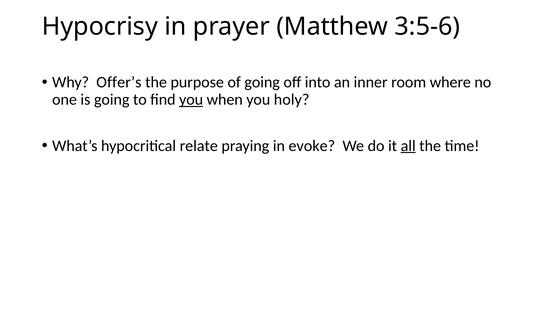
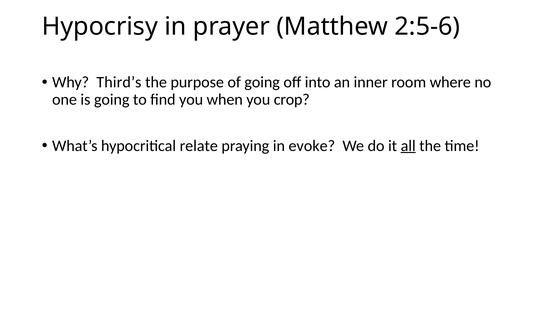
3:5-6: 3:5-6 -> 2:5-6 (427, 26)
Offer’s: Offer’s -> Third’s (119, 82)
you underline: present -> none (191, 100)
holy: holy -> crop (292, 100)
